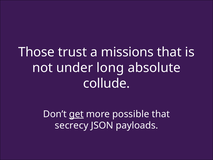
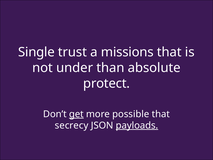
Those: Those -> Single (36, 52)
long: long -> than (110, 68)
collude: collude -> protect (107, 83)
payloads underline: none -> present (137, 125)
